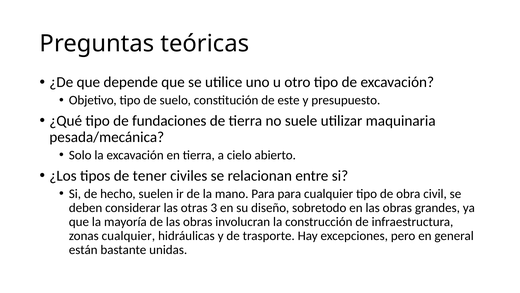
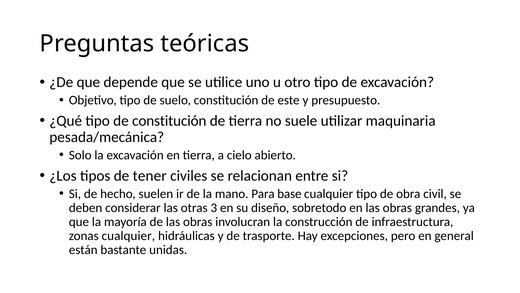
de fundaciones: fundaciones -> constitución (169, 121)
Para para: para -> base (289, 193)
